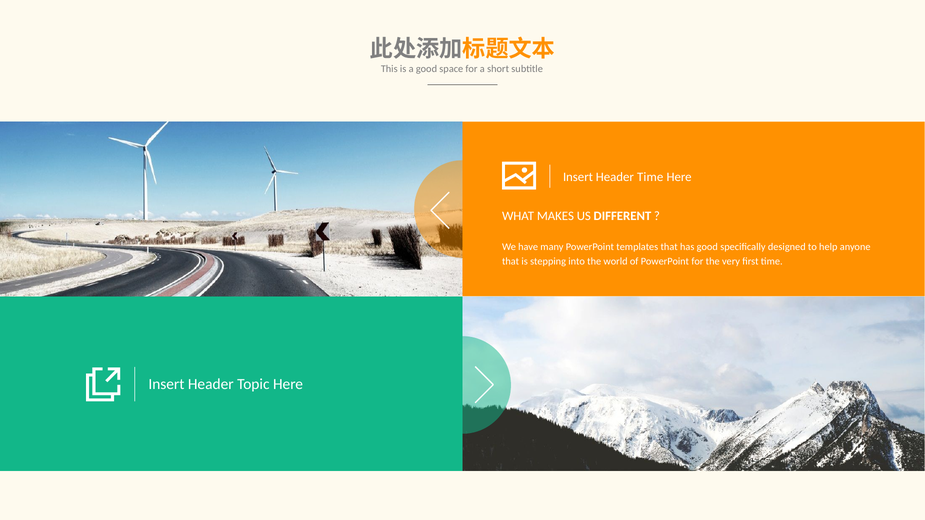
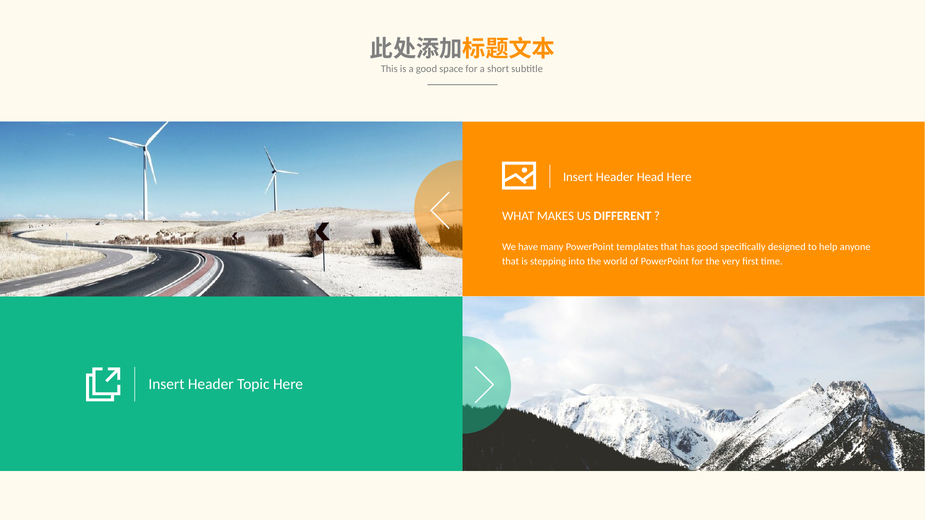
Header Time: Time -> Head (650, 177)
